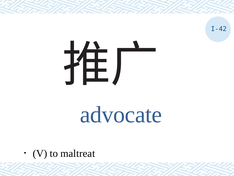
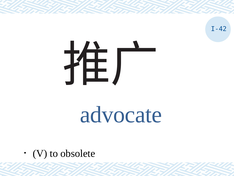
maltreat: maltreat -> obsolete (78, 153)
